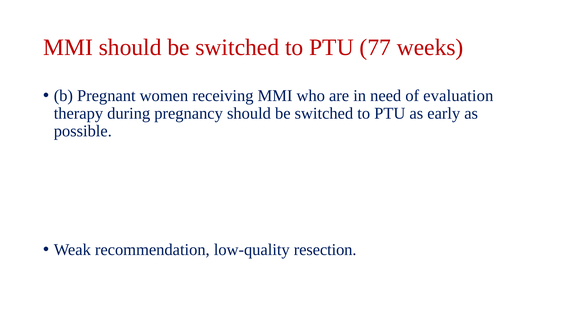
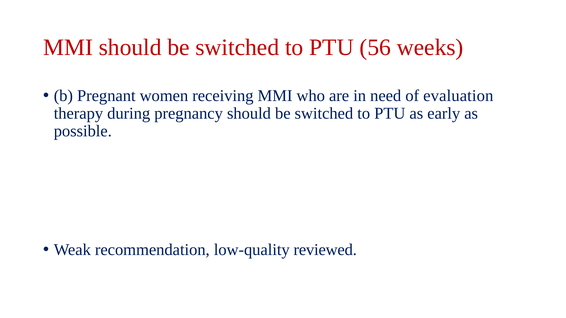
77: 77 -> 56 (375, 48)
resection: resection -> reviewed (325, 250)
